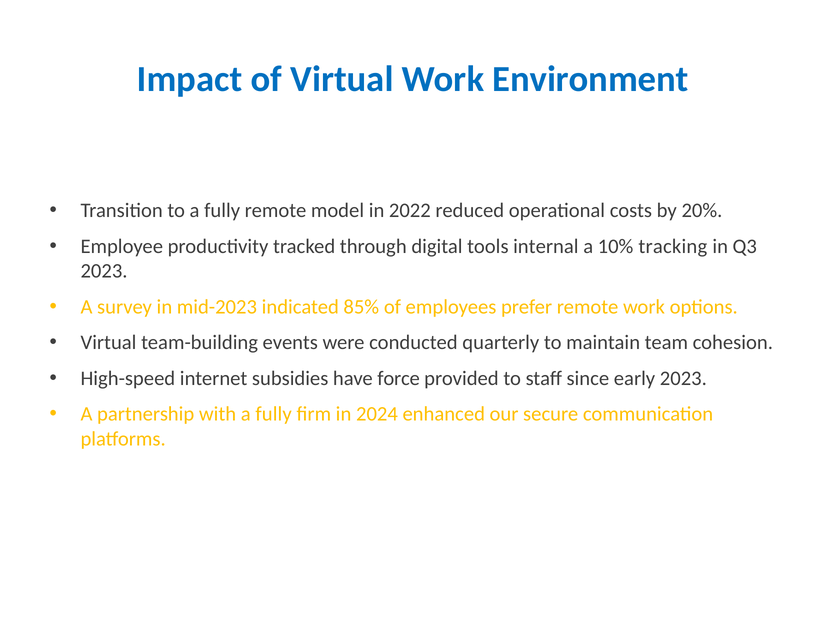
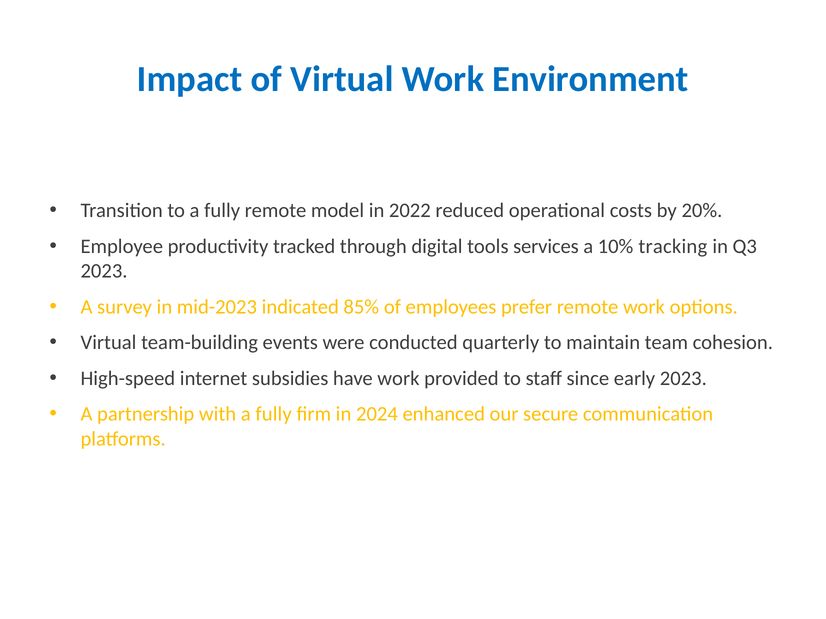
internal: internal -> services (546, 247)
have force: force -> work (398, 379)
